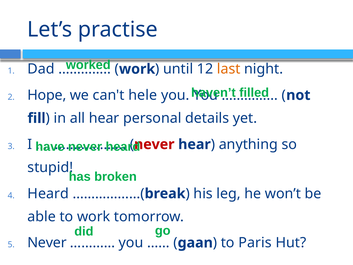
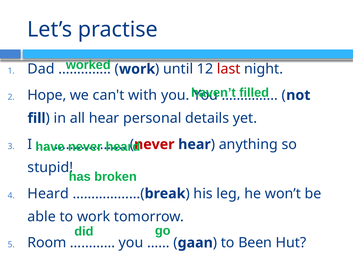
last colour: orange -> red (229, 69)
hele: hele -> with (143, 95)
Never: Never -> Room (47, 243)
Paris: Paris -> Been (255, 243)
